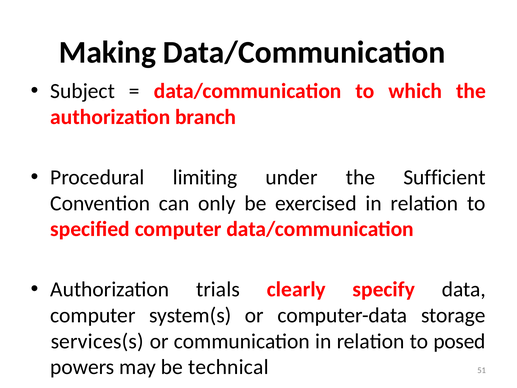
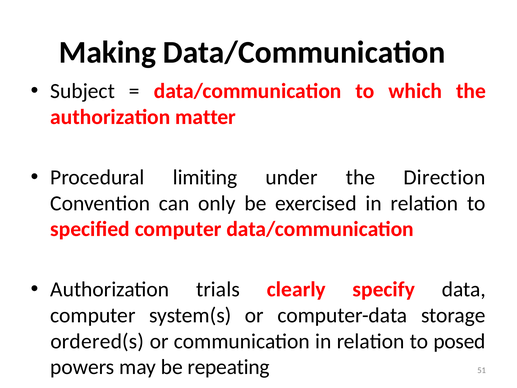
branch: branch -> matter (206, 117)
Sufficient: Sufficient -> Direction (444, 177)
services(s: services(s -> ordered(s (97, 341)
technical: technical -> repeating (229, 367)
